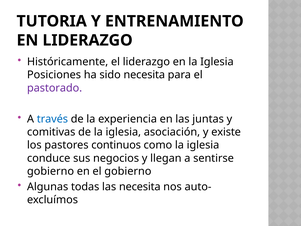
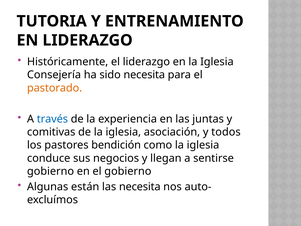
Posiciones: Posiciones -> Consejería (54, 75)
pastorado colour: purple -> orange (55, 88)
existe: existe -> todos (226, 132)
continuos: continuos -> bendición (116, 145)
todas: todas -> están (85, 187)
